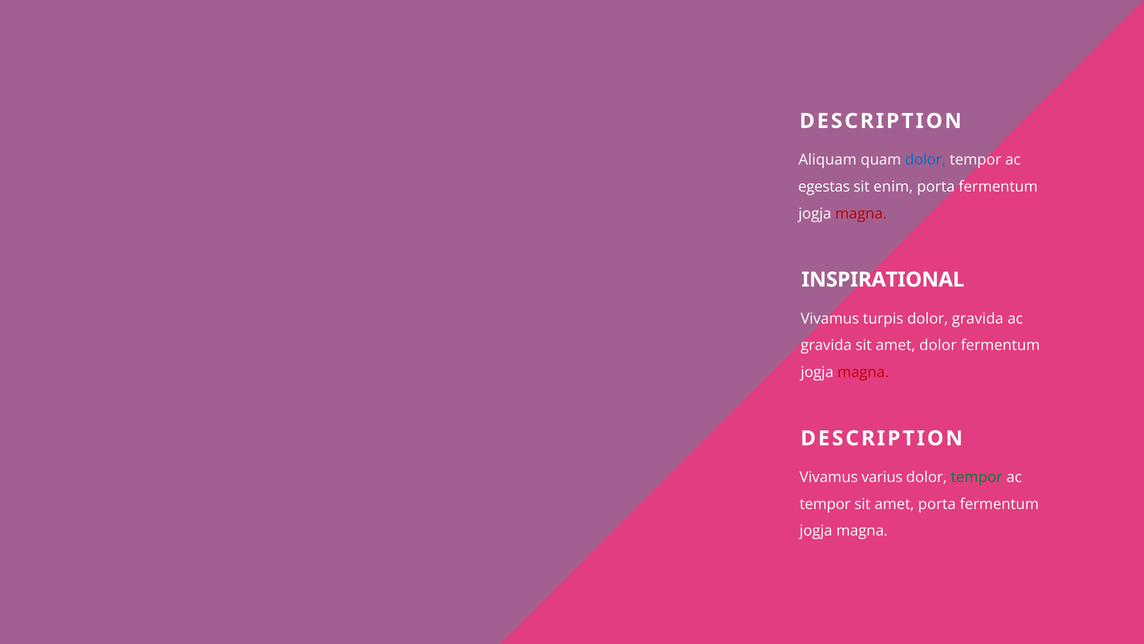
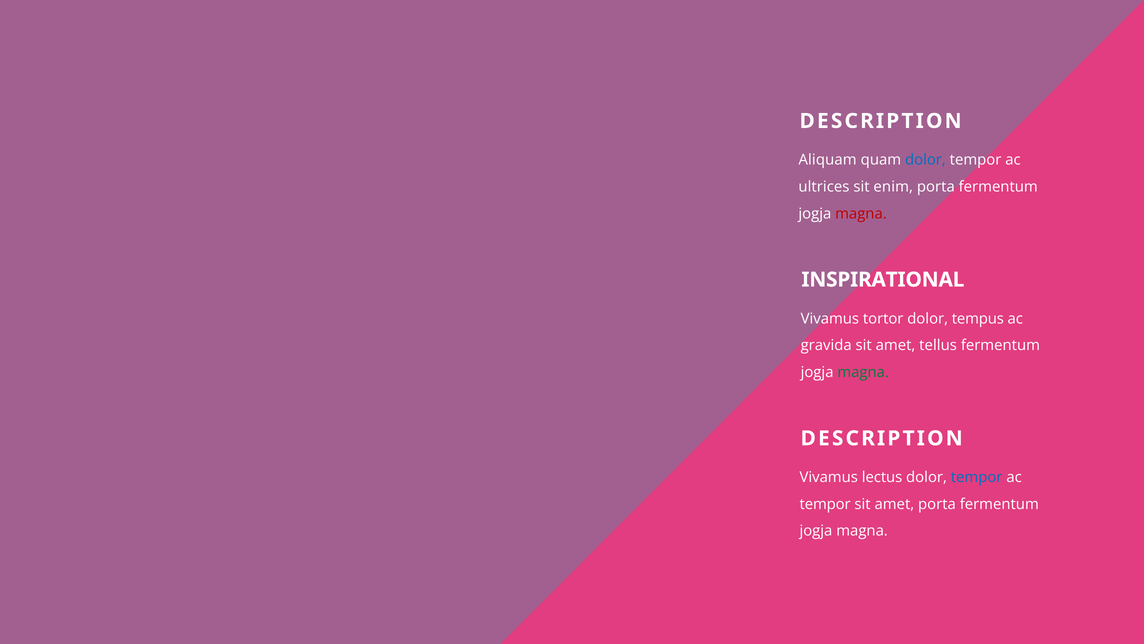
egestas: egestas -> ultrices (824, 187)
turpis: turpis -> tortor (883, 318)
dolor gravida: gravida -> tempus (978, 318)
amet dolor: dolor -> tellus (938, 345)
magna colour: red -> green (863, 372)
varius: varius -> lectus (882, 477)
tempor colour: green -> blue (977, 477)
